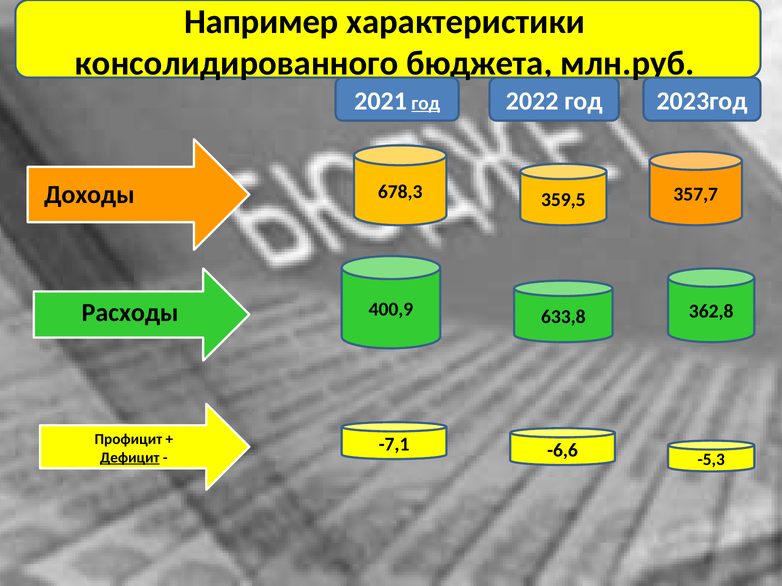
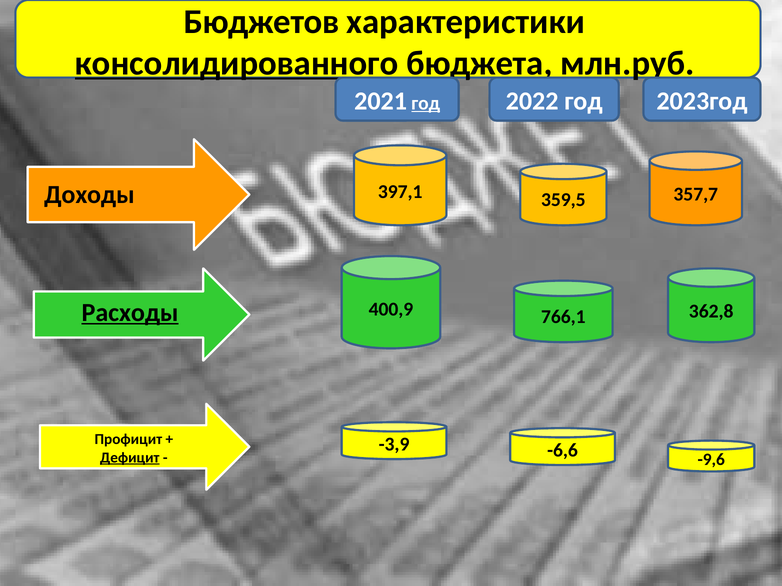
Например: Например -> Бюджетов (261, 22)
консолидированного underline: none -> present (237, 64)
678,3: 678,3 -> 397,1 (400, 192)
633,8: 633,8 -> 766,1 (563, 317)
Расходы underline: none -> present (130, 313)
-7,1: -7,1 -> -3,9 (394, 445)
-5,3: -5,3 -> -9,6 (711, 460)
